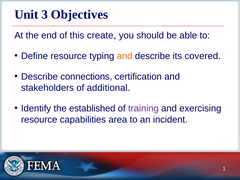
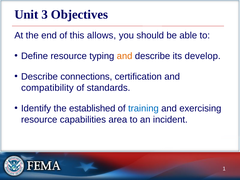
create: create -> allows (102, 35)
covered: covered -> develop (203, 56)
stakeholders: stakeholders -> compatibility (47, 88)
additional: additional -> standards (109, 88)
training colour: purple -> blue (143, 108)
